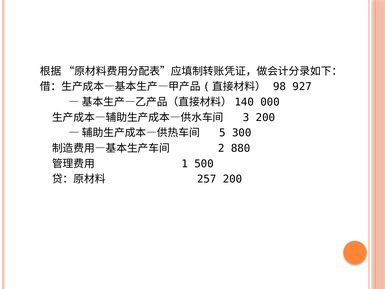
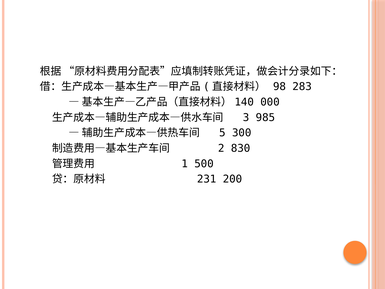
927: 927 -> 283 (302, 87)
3 200: 200 -> 985 (265, 117)
880: 880 -> 830 (241, 148)
257: 257 -> 231 (207, 179)
